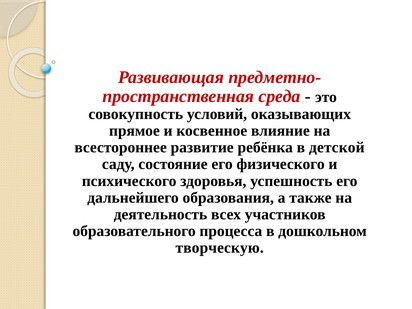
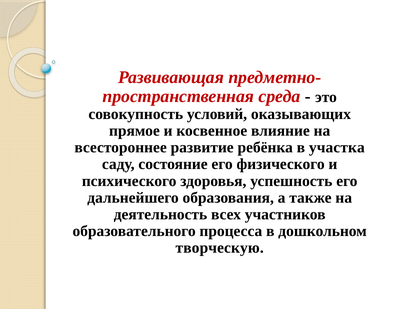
детской: детской -> участка (337, 147)
